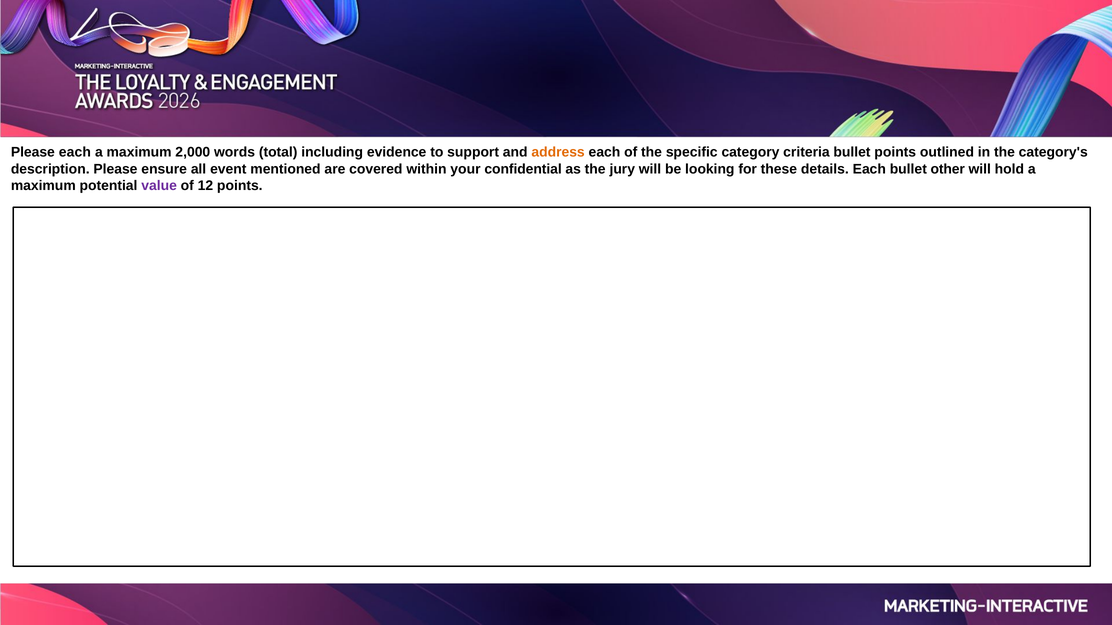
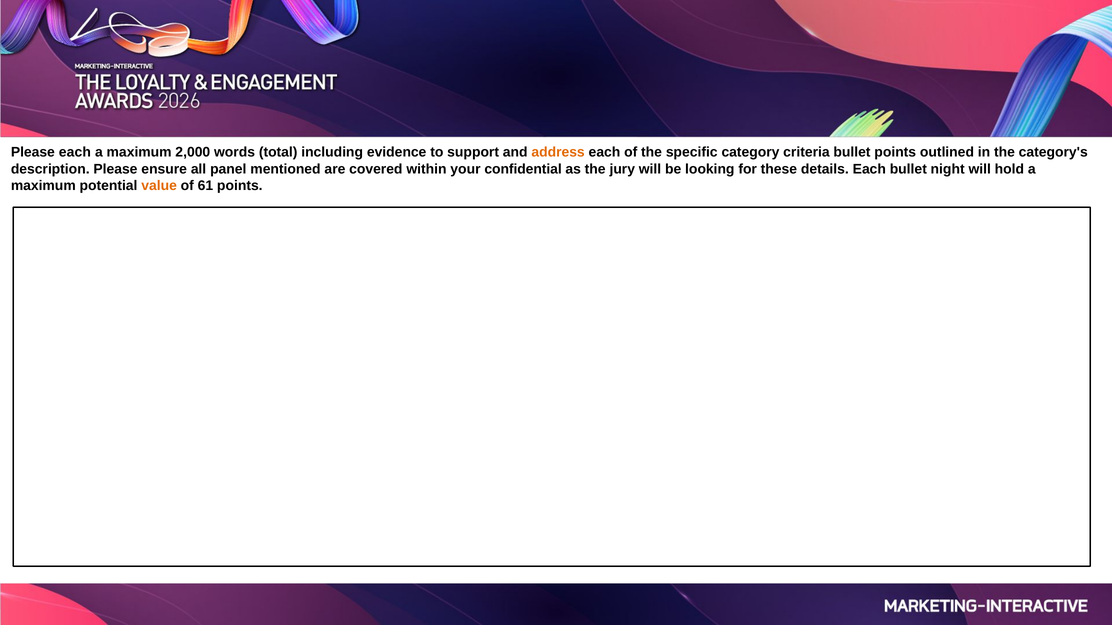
event: event -> panel (228, 169)
other: other -> night (948, 169)
value colour: purple -> orange (159, 186)
12: 12 -> 61 (205, 186)
